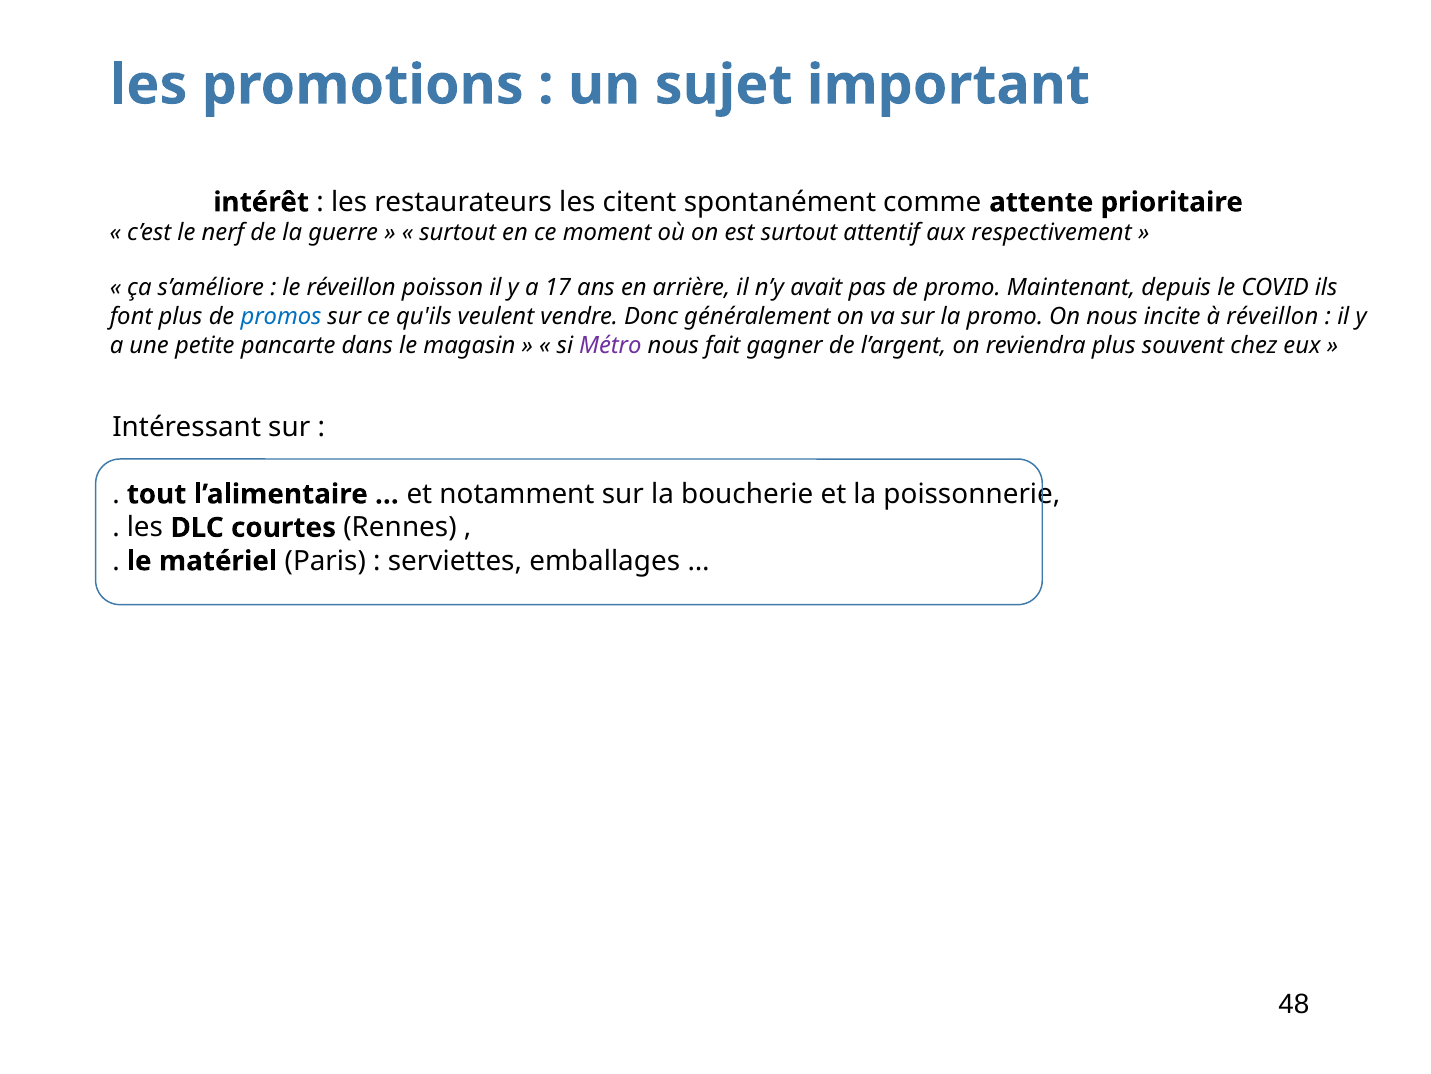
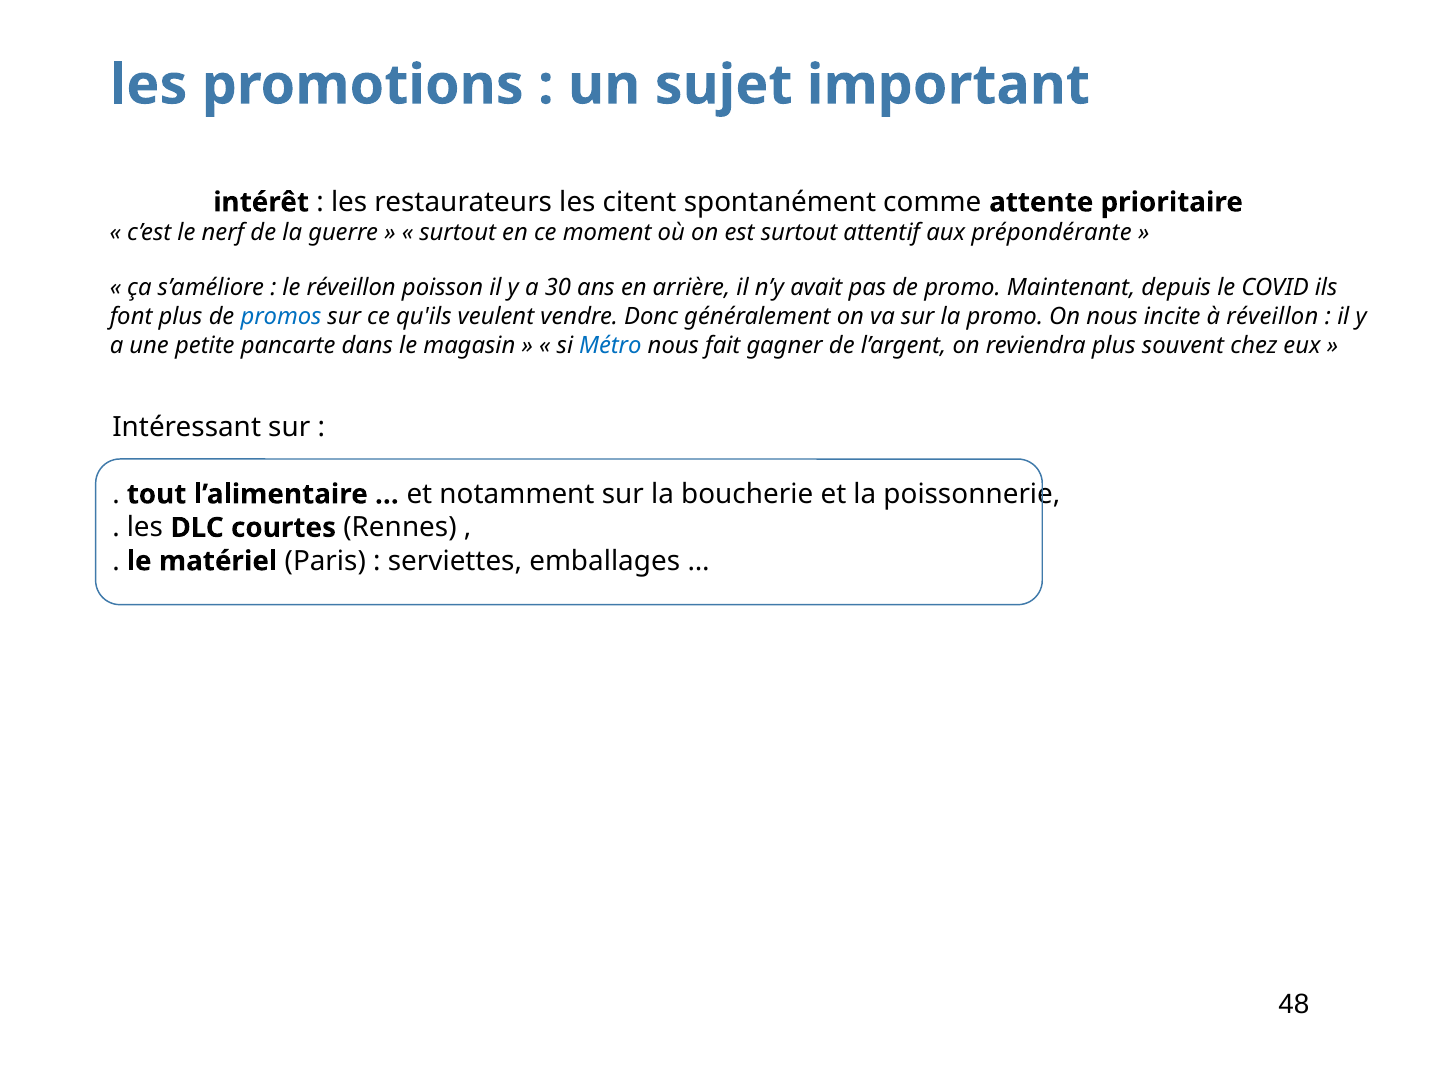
respectivement: respectivement -> prépondérante (1051, 233)
17: 17 -> 30 (558, 288)
Métro colour: purple -> blue (610, 345)
